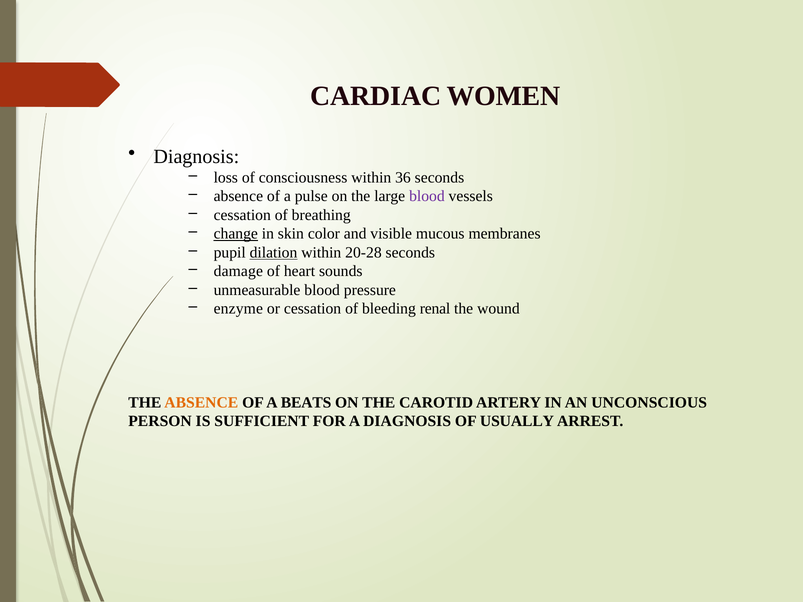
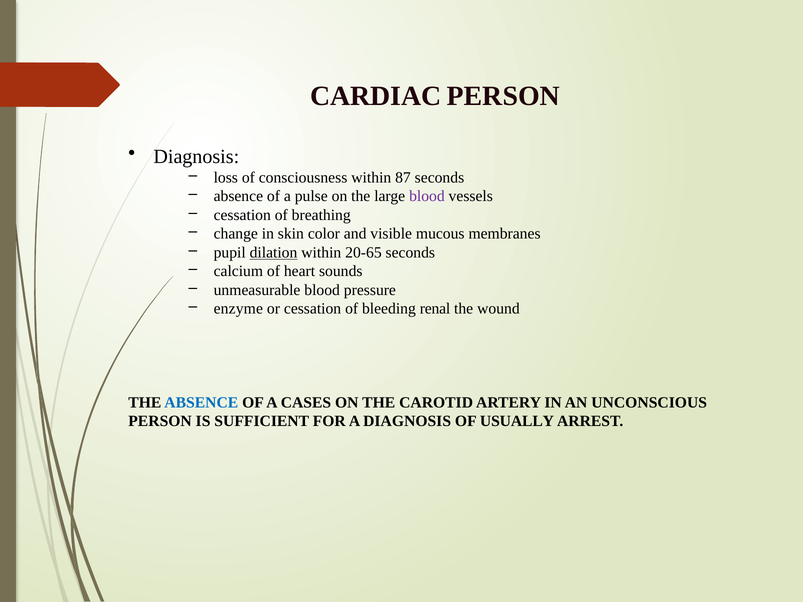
CARDIAC WOMEN: WOMEN -> PERSON (503, 96)
36: 36 -> 87 (403, 178)
change underline: present -> none (236, 234)
20-28: 20-28 -> 20-65 (363, 253)
damage: damage -> calcium (238, 271)
ABSENCE colour: orange -> blue (201, 403)
BEATS: BEATS -> CASES (306, 403)
